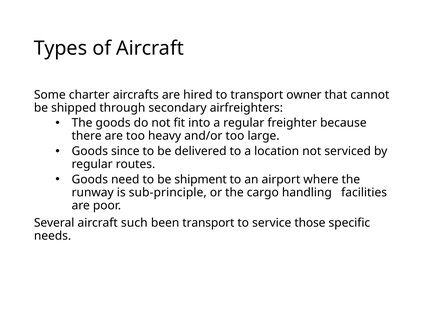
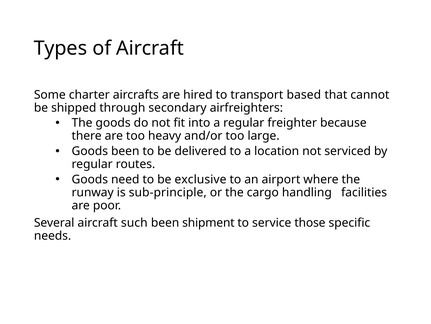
owner: owner -> based (304, 95)
Goods since: since -> been (125, 151)
shipment: shipment -> exclusive (200, 179)
been transport: transport -> shipment (208, 222)
